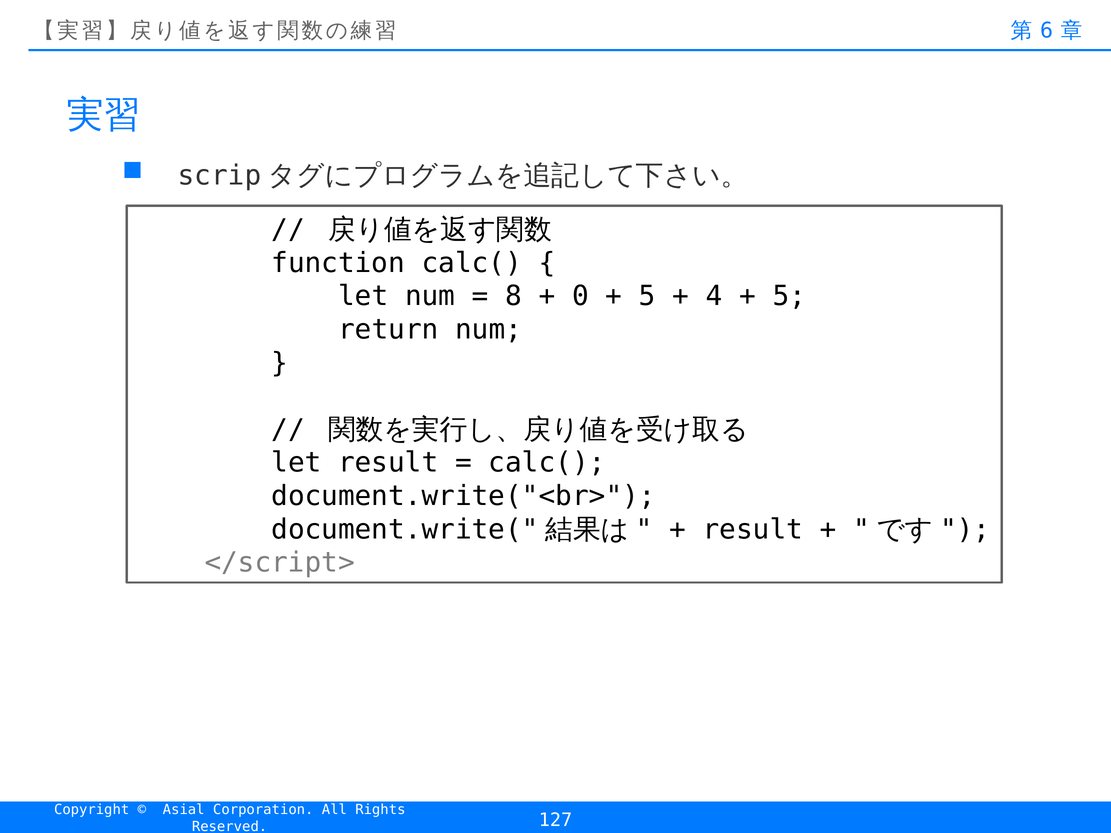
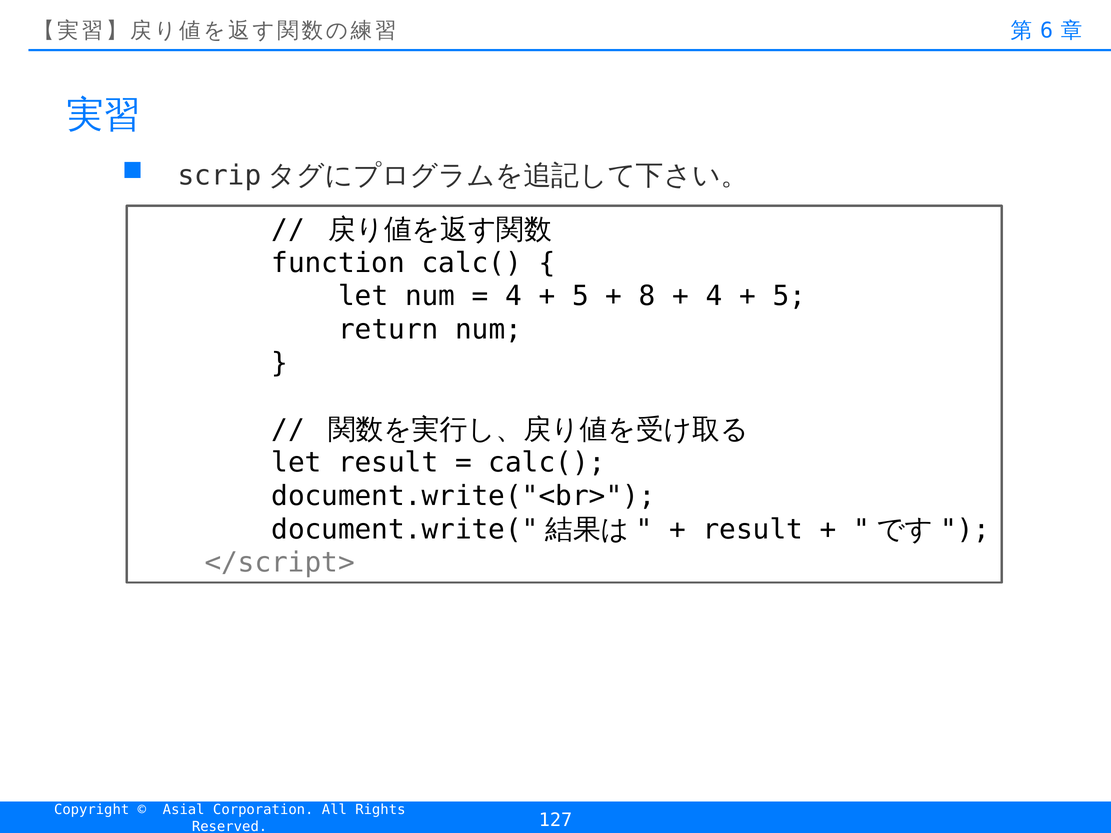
8: 8 -> 4 (514, 296)
0: 0 -> 5 (581, 296)
5: 5 -> 8 (647, 296)
